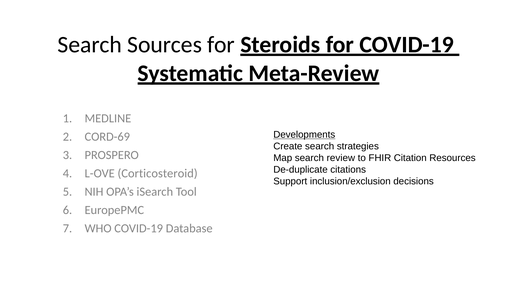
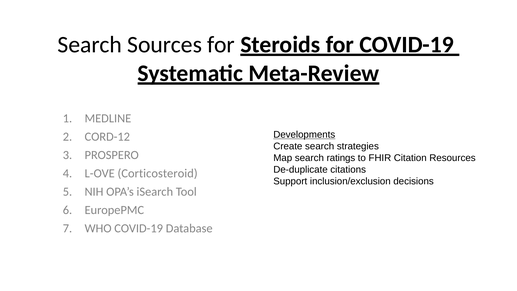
CORD-69: CORD-69 -> CORD-12 (107, 137)
review: review -> ratings (341, 158)
